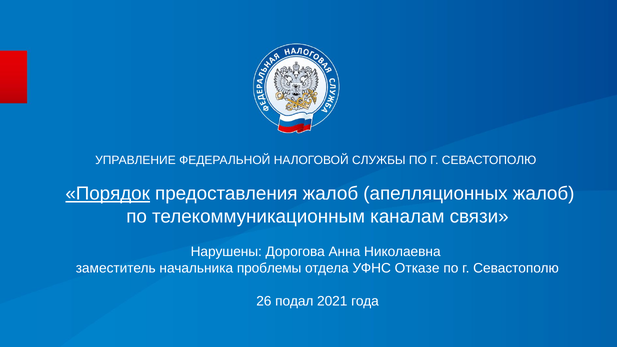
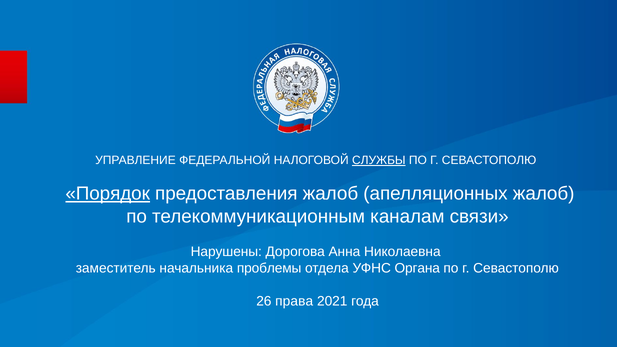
СЛУЖБЫ underline: none -> present (379, 160)
Отказе: Отказе -> Органа (417, 268)
подал: подал -> права (294, 301)
